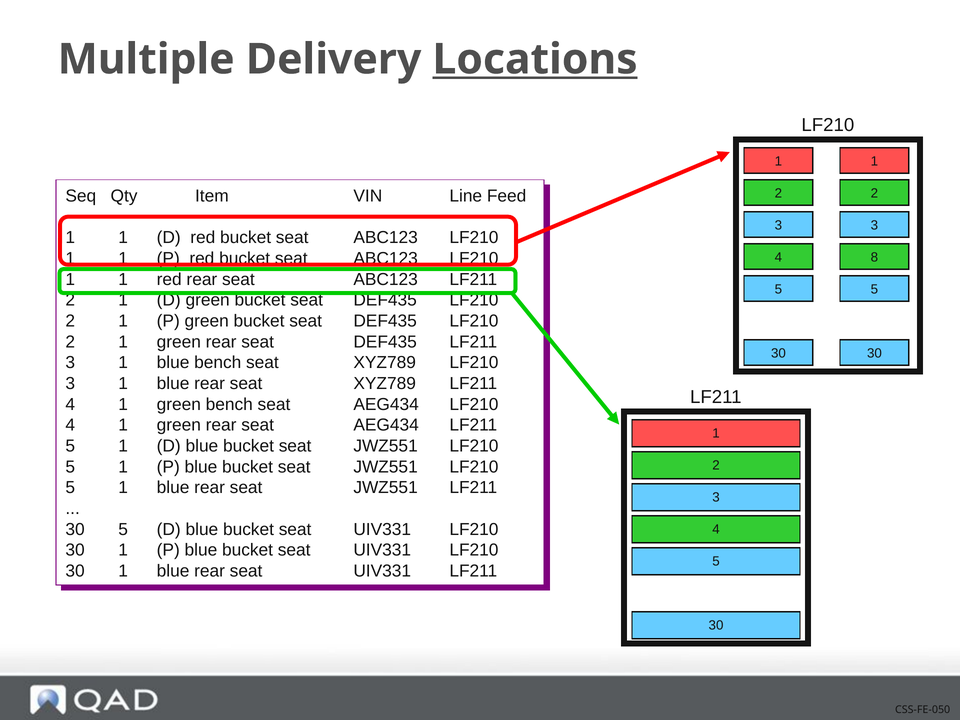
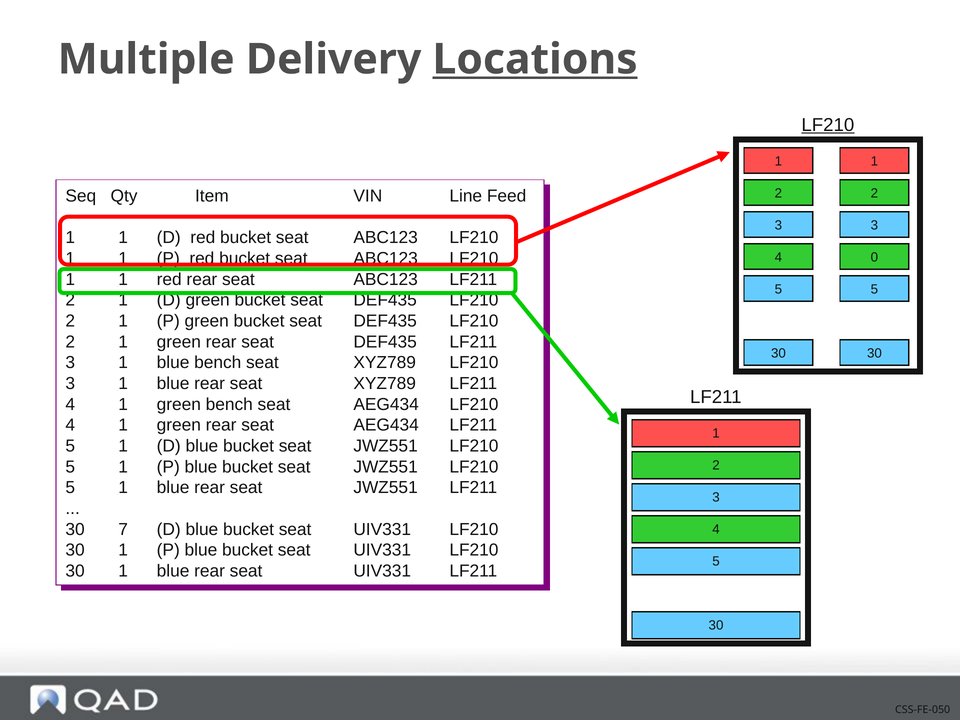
LF210 underline: none -> present (828, 125)
8: 8 -> 0 (874, 257)
5: 5 -> 7 (123, 529)
